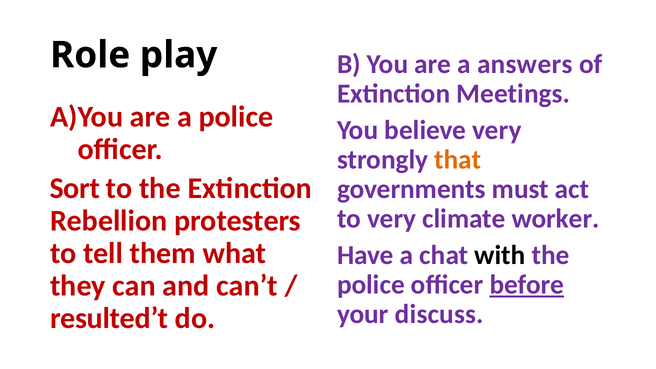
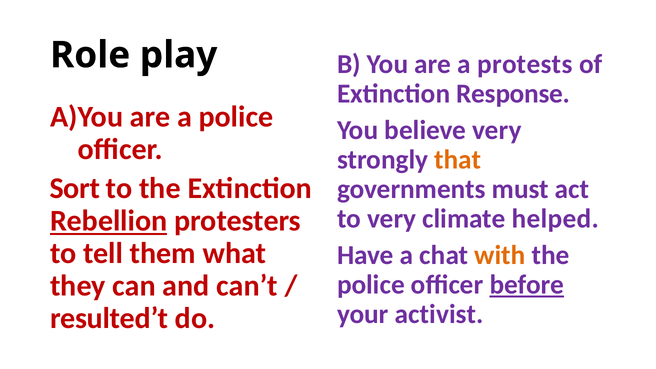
answers: answers -> protests (525, 64)
Meetings: Meetings -> Response (513, 94)
worker: worker -> helped (555, 219)
Rebellion underline: none -> present (109, 221)
with colour: black -> orange (500, 255)
discuss: discuss -> activist (439, 314)
